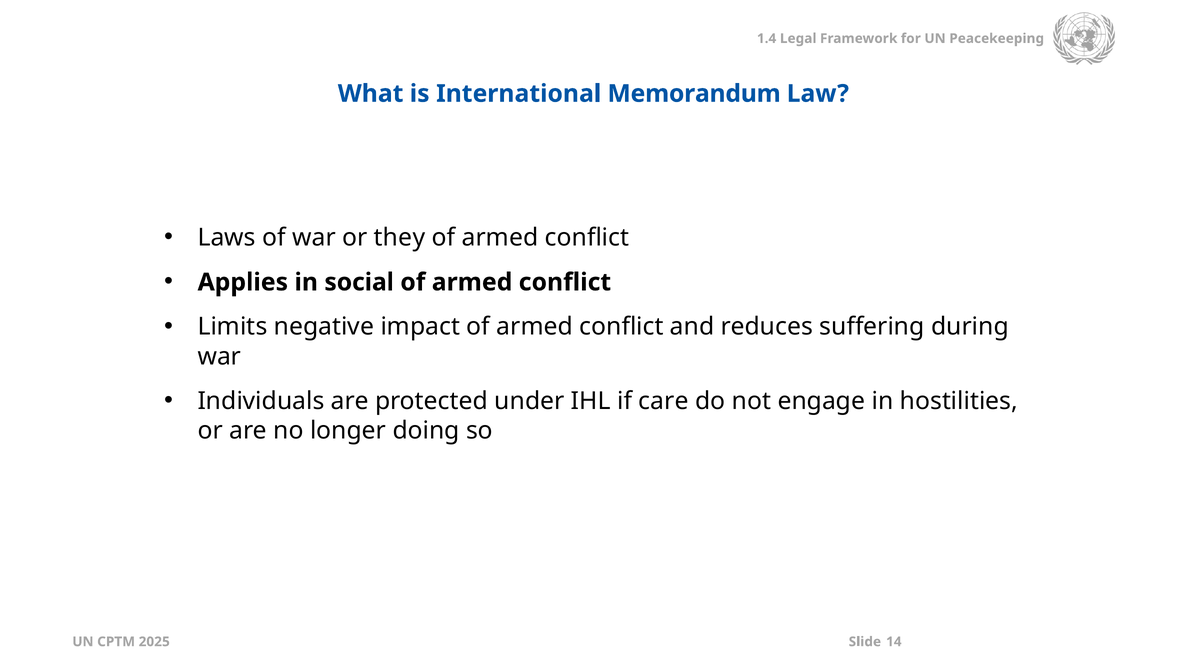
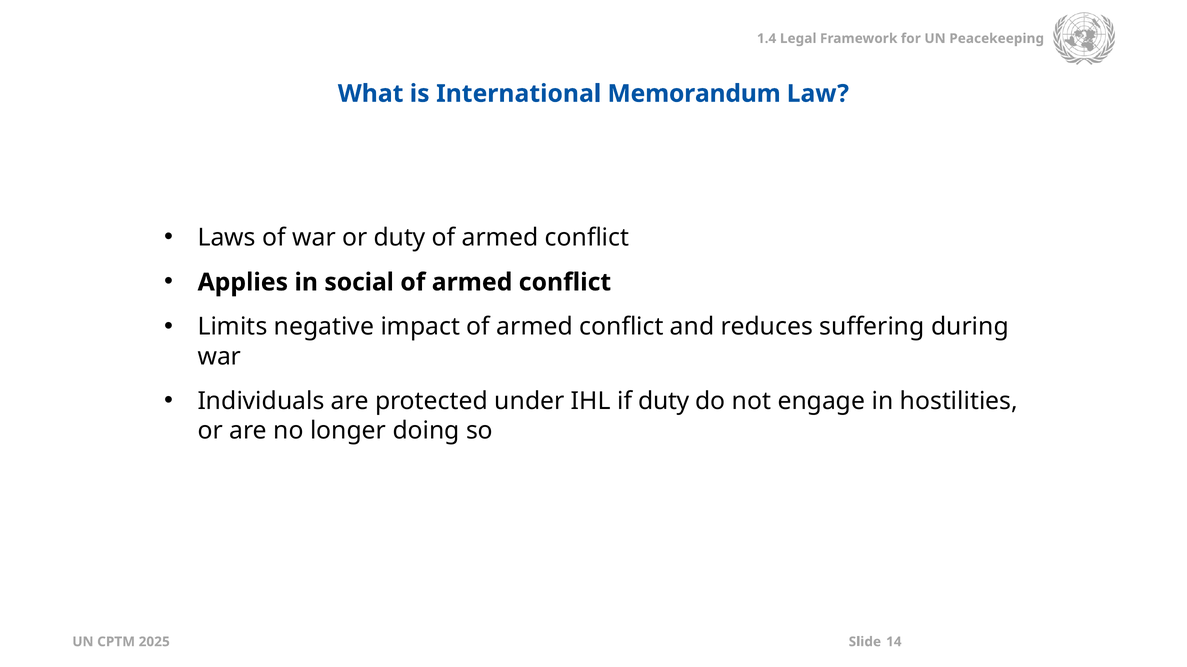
or they: they -> duty (400, 238)
if care: care -> duty (664, 401)
